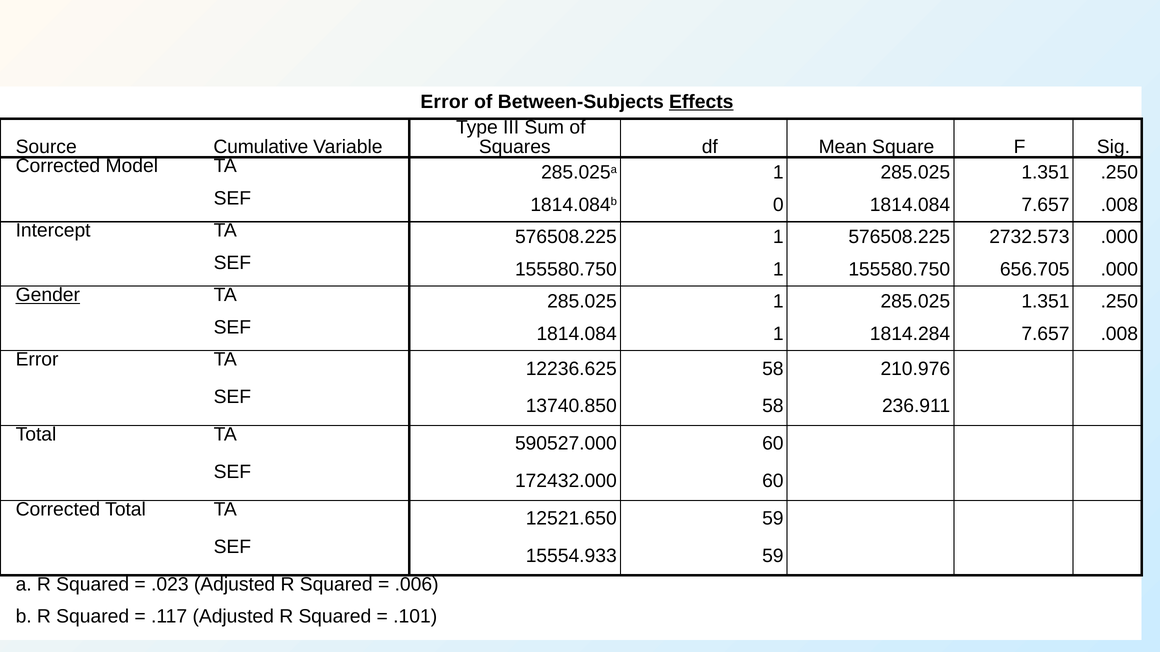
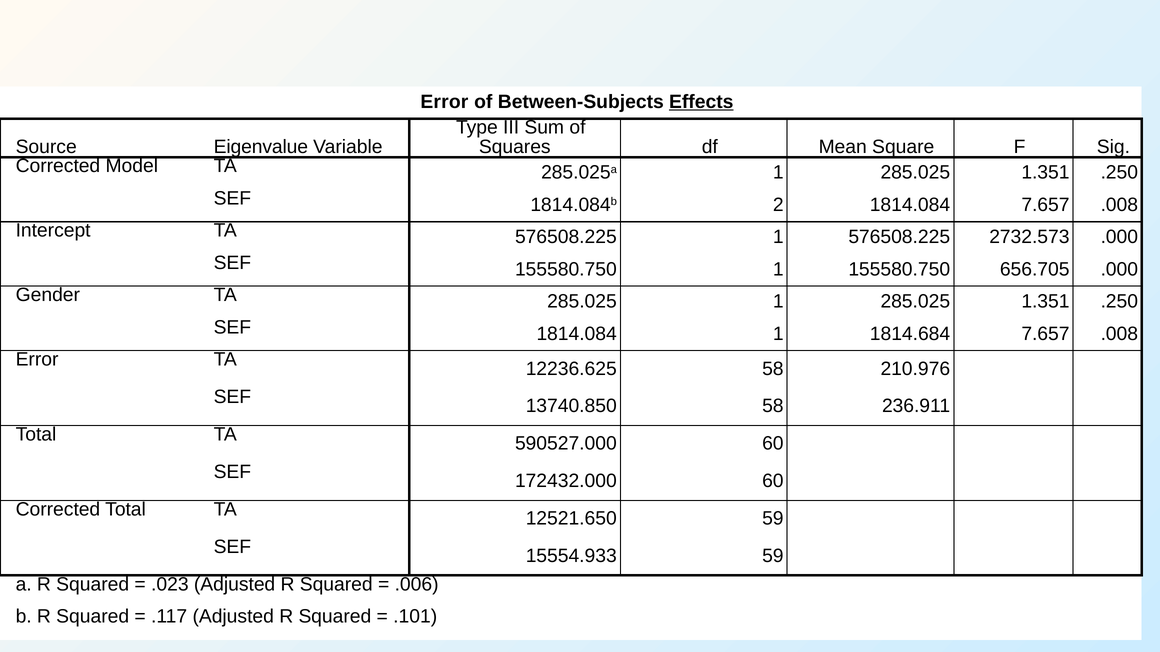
Cumulative: Cumulative -> Eigenvalue (261, 147)
0: 0 -> 2 (778, 205)
Gender underline: present -> none (48, 295)
1814.284: 1814.284 -> 1814.684 (910, 334)
